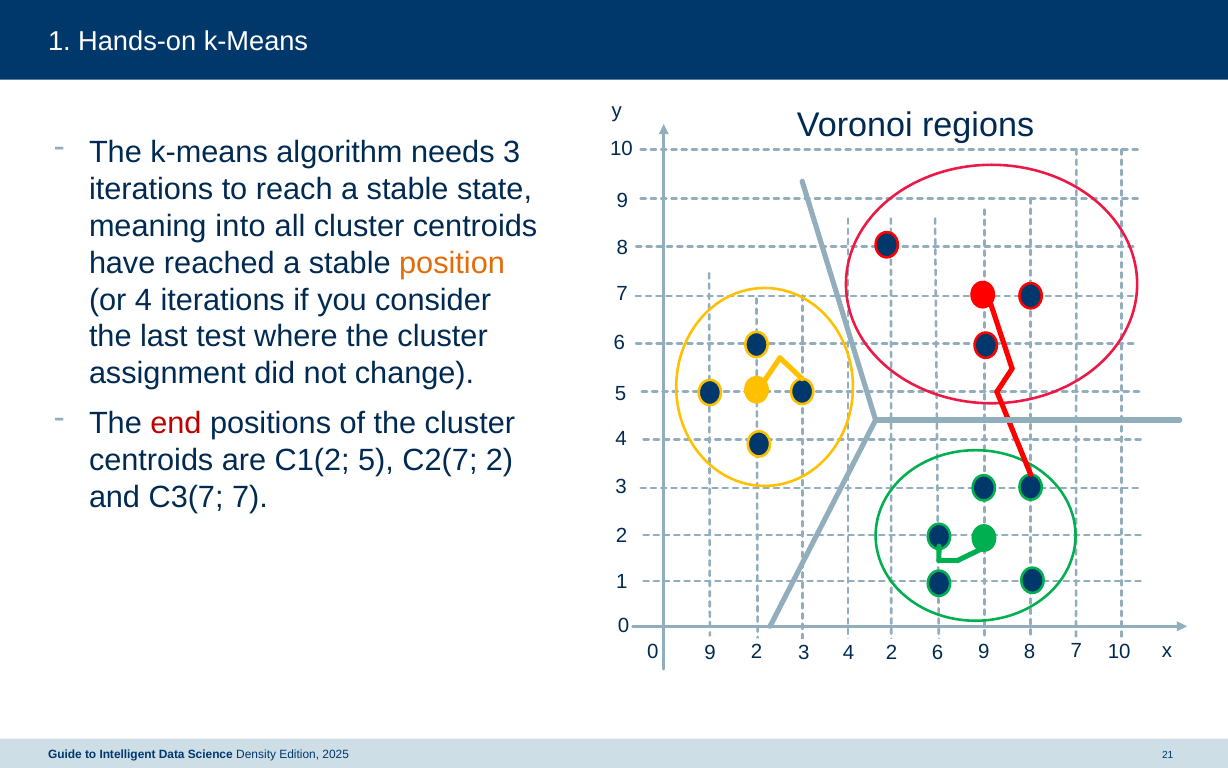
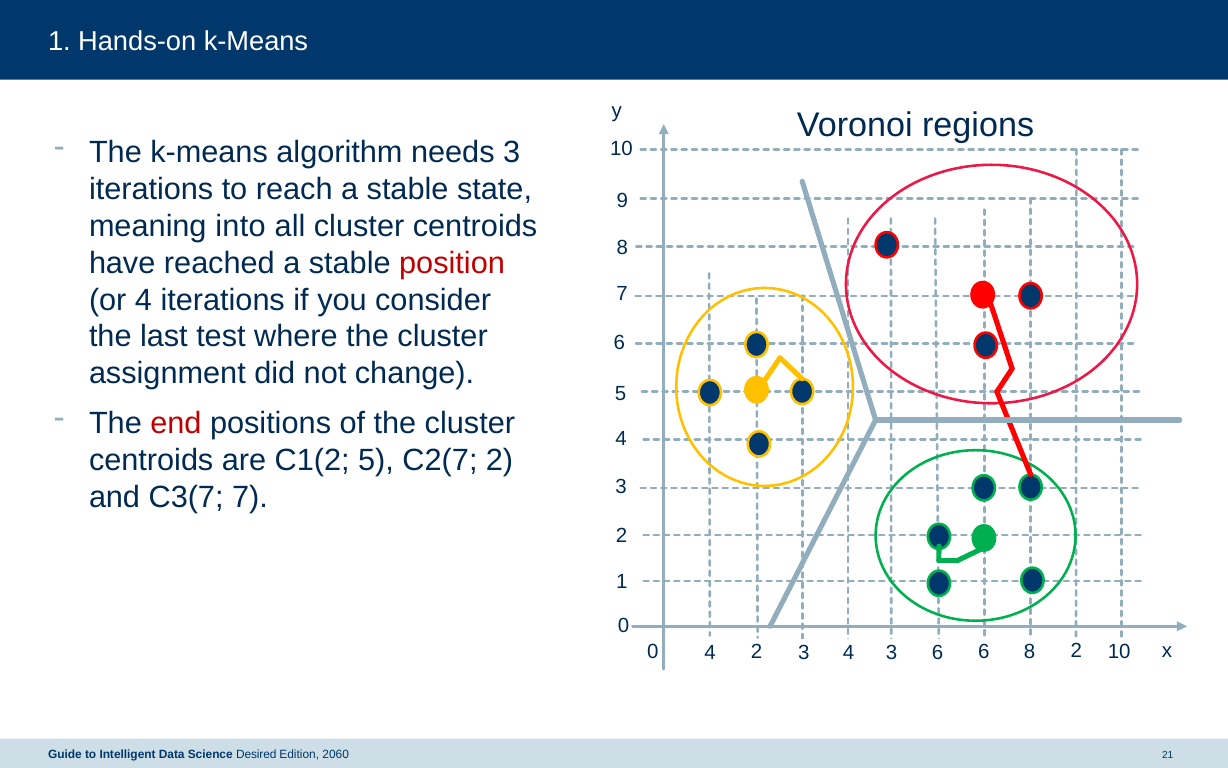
position colour: orange -> red (452, 263)
0 9: 9 -> 4 (710, 652)
4 2: 2 -> 3 (892, 653)
6 9: 9 -> 6 (984, 652)
8 7: 7 -> 2 (1076, 651)
Density: Density -> Desired (256, 754)
2025: 2025 -> 2060 (336, 754)
